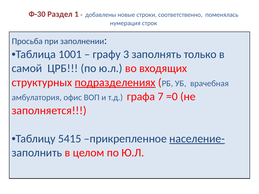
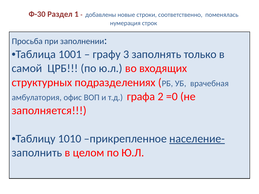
подразделениях underline: present -> none (115, 83)
7: 7 -> 2 (161, 97)
5415: 5415 -> 1010 (70, 139)
